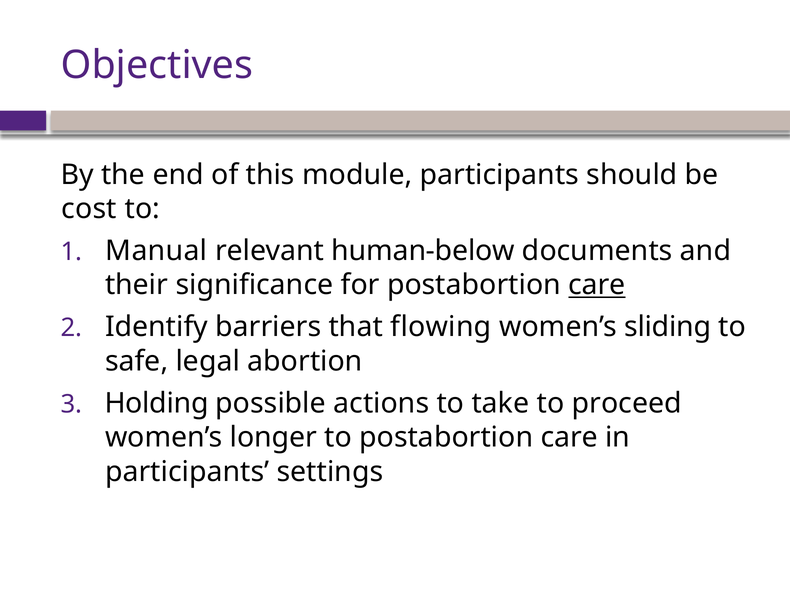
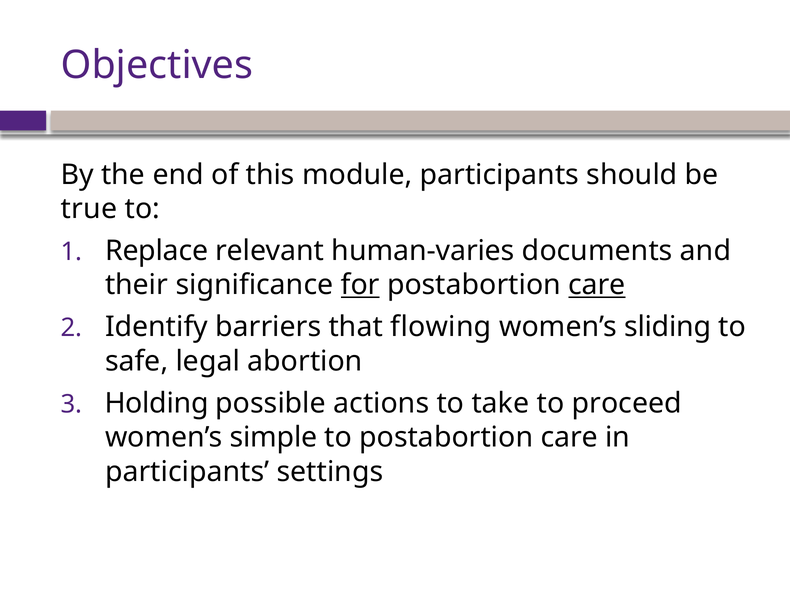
cost: cost -> true (89, 209)
Manual: Manual -> Replace (157, 251)
human-below: human-below -> human-varies (423, 251)
for underline: none -> present (360, 285)
longer: longer -> simple (274, 437)
